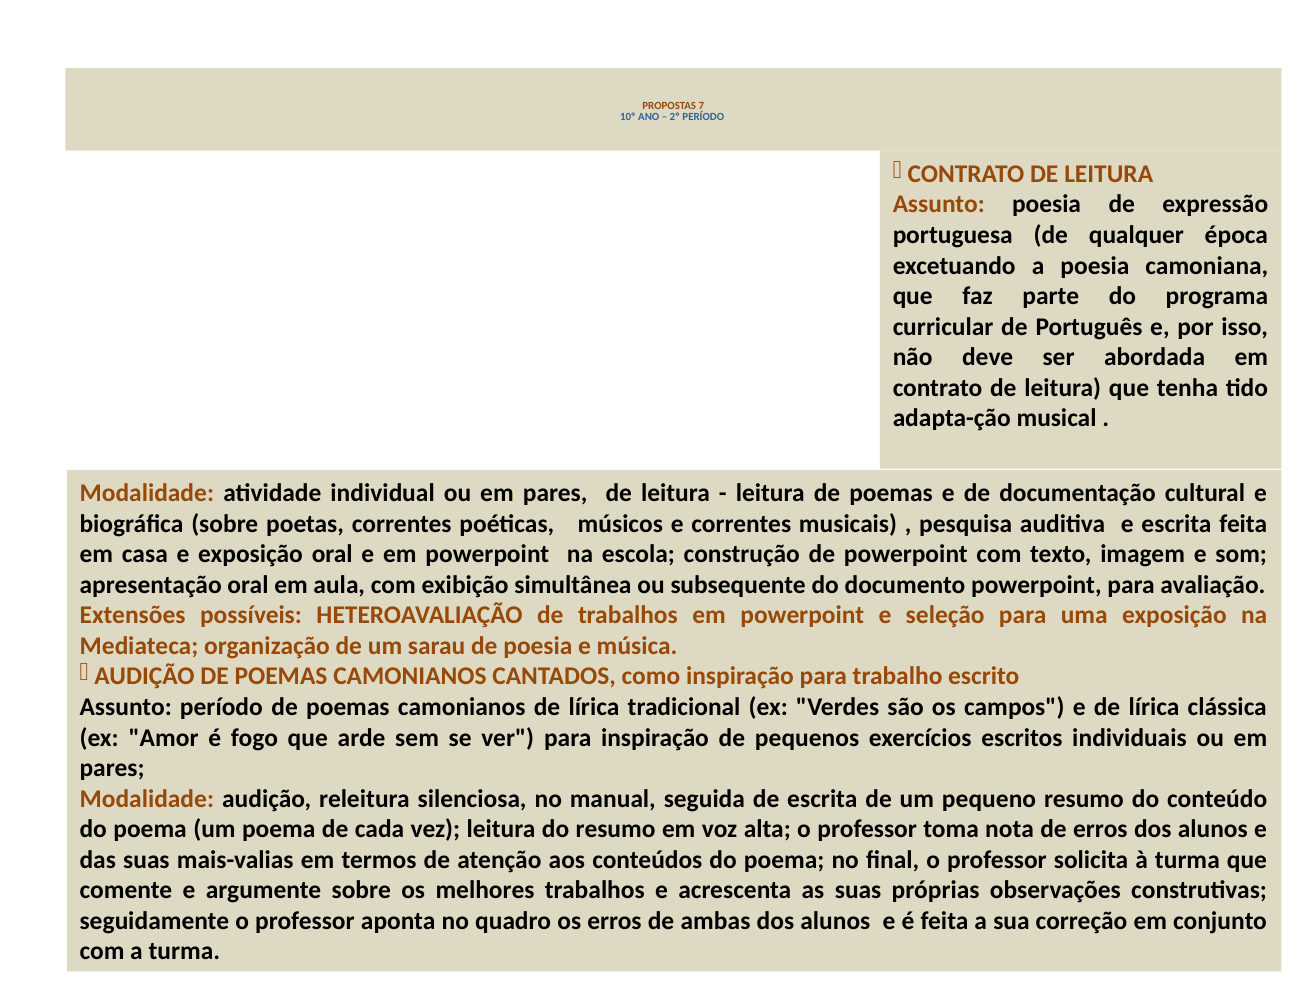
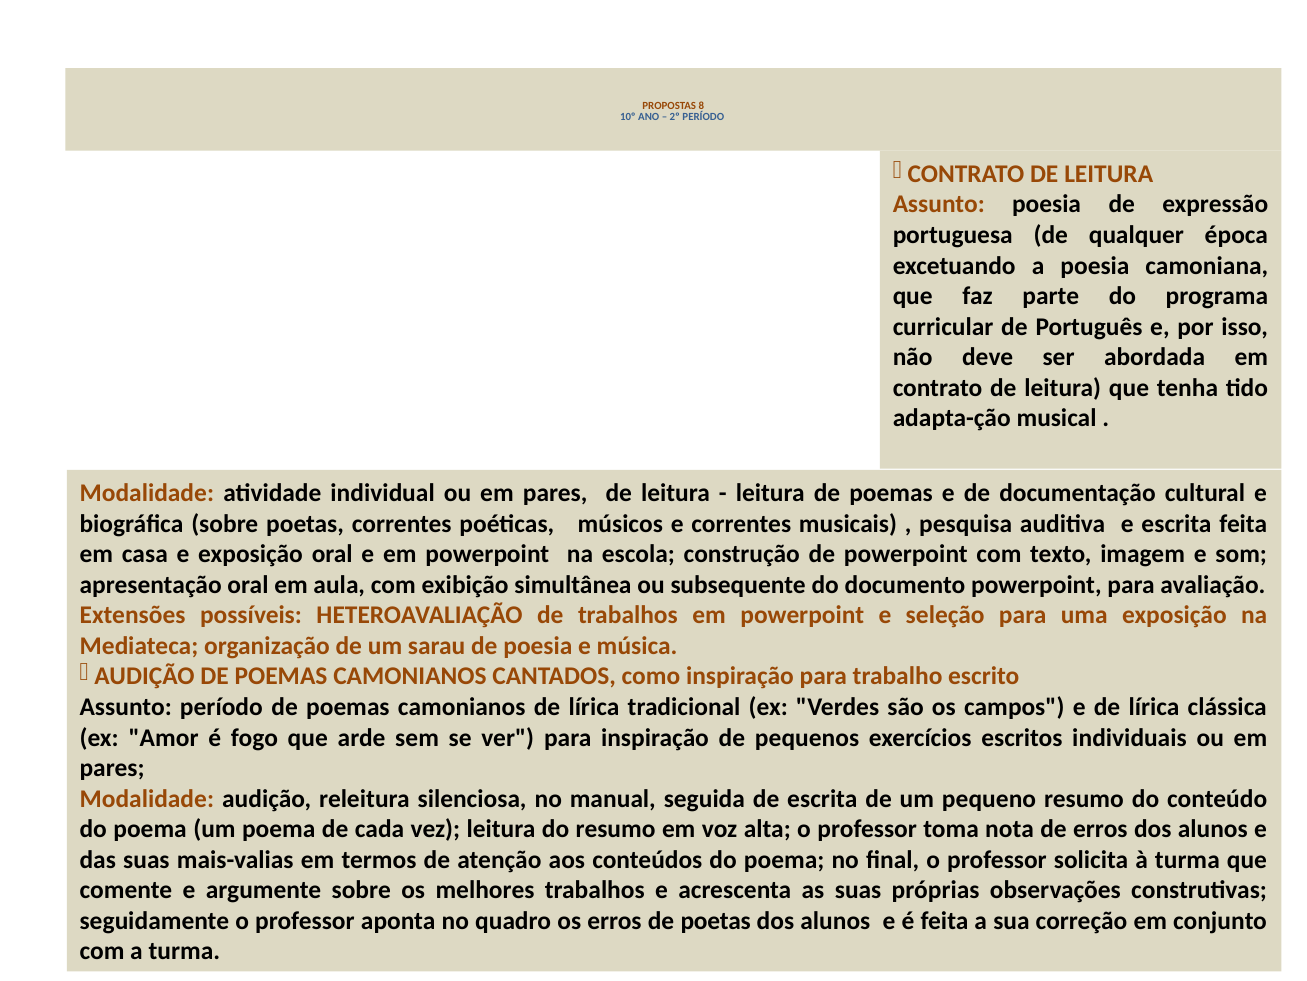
7: 7 -> 8 (701, 105)
de ambas: ambas -> poetas (716, 920)
